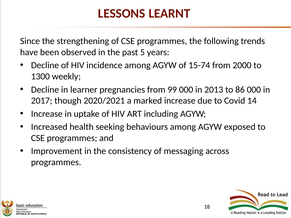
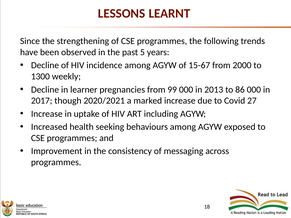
15-74: 15-74 -> 15-67 (199, 65)
14: 14 -> 27 (252, 101)
